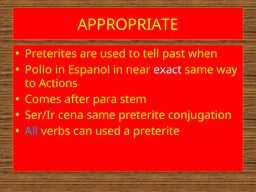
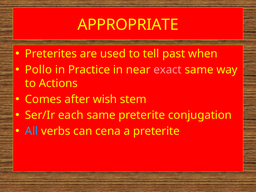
Espanol: Espanol -> Practice (89, 70)
exact colour: white -> pink (168, 70)
para: para -> wish (105, 99)
cena: cena -> each (71, 115)
can used: used -> cena (108, 131)
